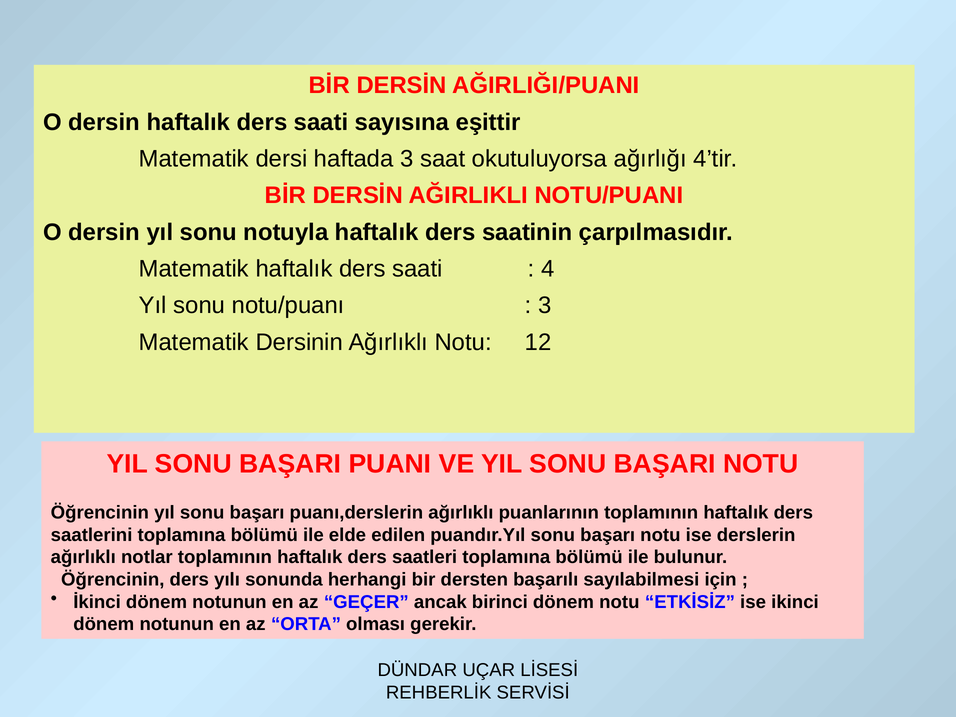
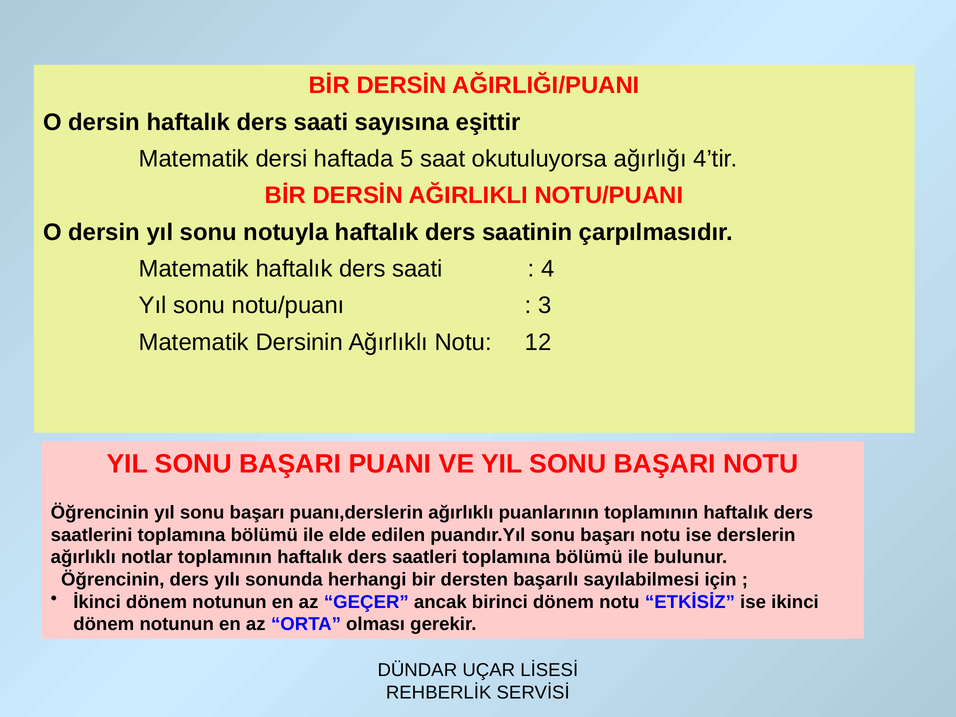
haftada 3: 3 -> 5 (407, 159)
